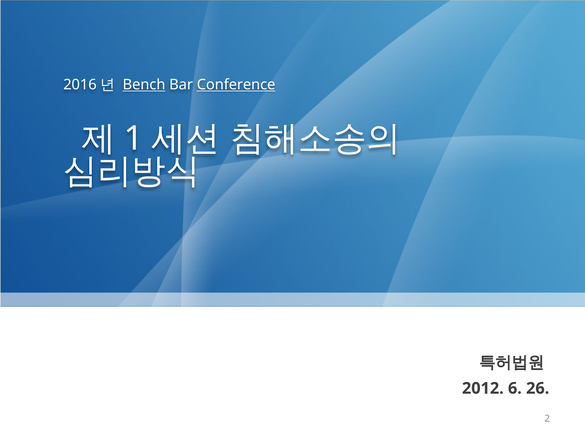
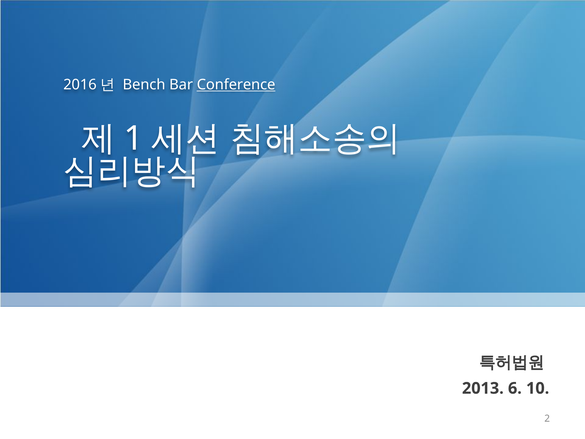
Bench underline: present -> none (144, 85)
2012: 2012 -> 2013 (483, 388)
26: 26 -> 10 (538, 388)
